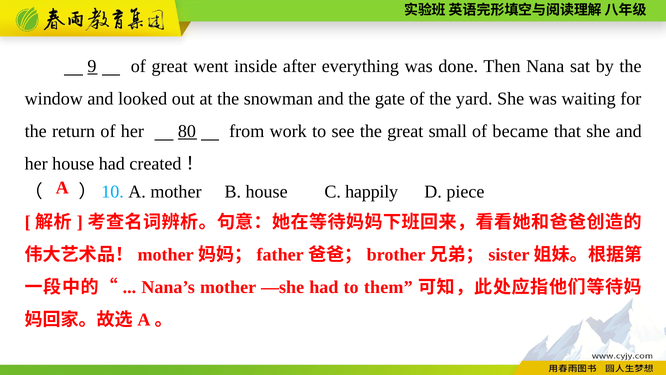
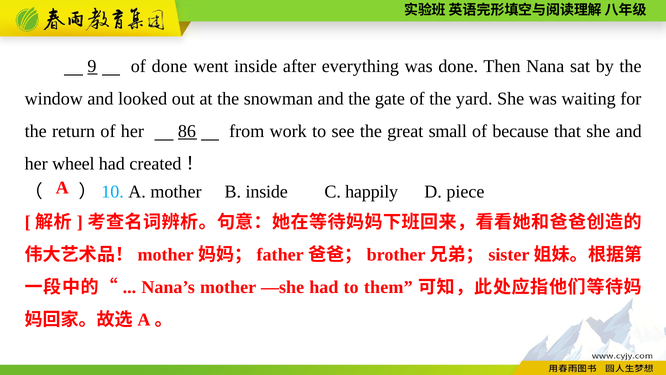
of great: great -> done (170, 66)
80: 80 -> 86 (187, 131)
became: became -> because (521, 131)
her house: house -> wheel (73, 164)
B house: house -> inside (267, 192)
